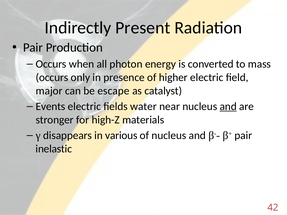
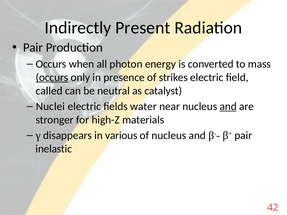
occurs underline: none -> present (52, 77)
higher: higher -> strikes (173, 77)
major: major -> called (49, 91)
escape: escape -> neutral (114, 91)
Events: Events -> Nuclei (50, 106)
